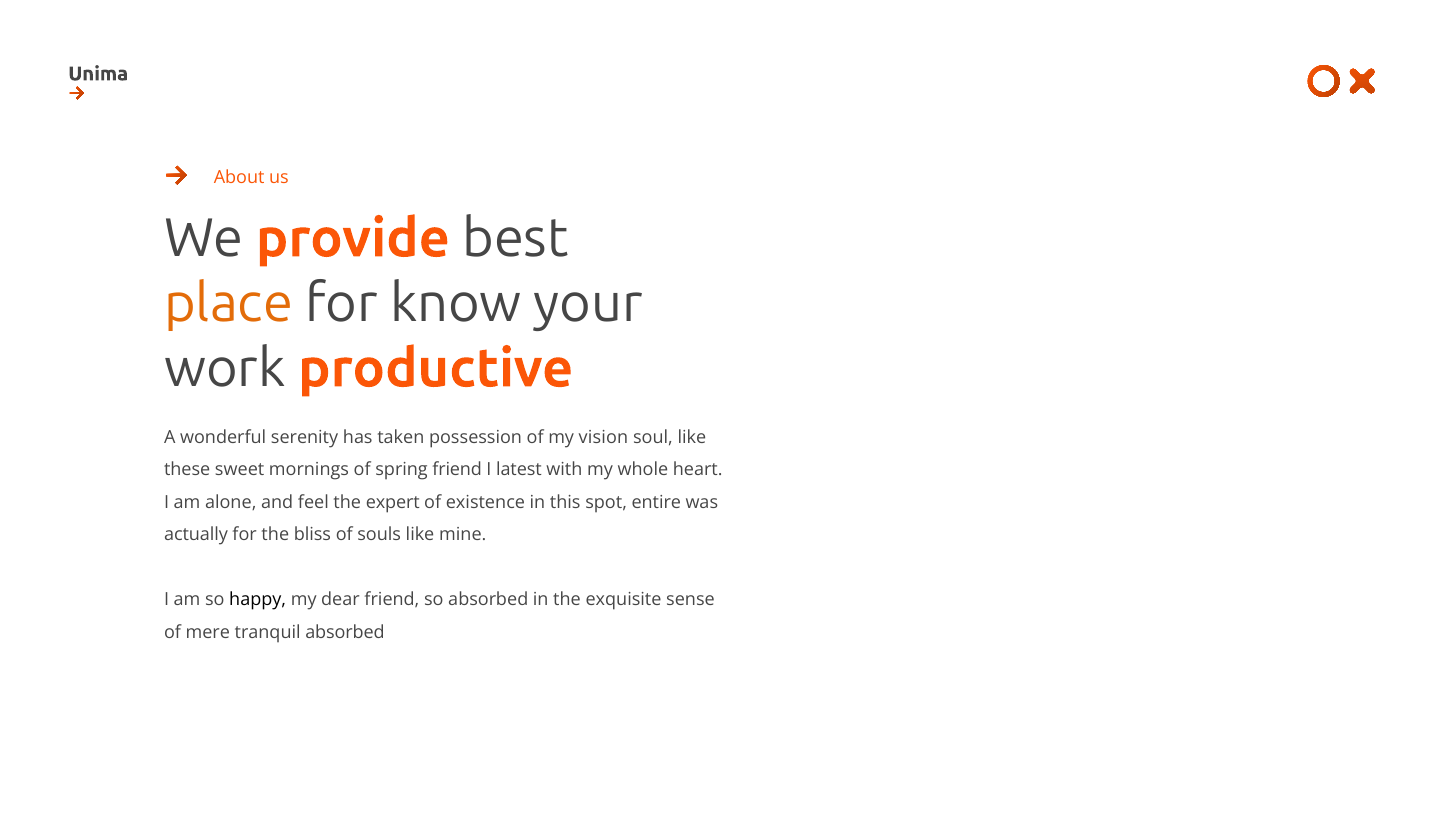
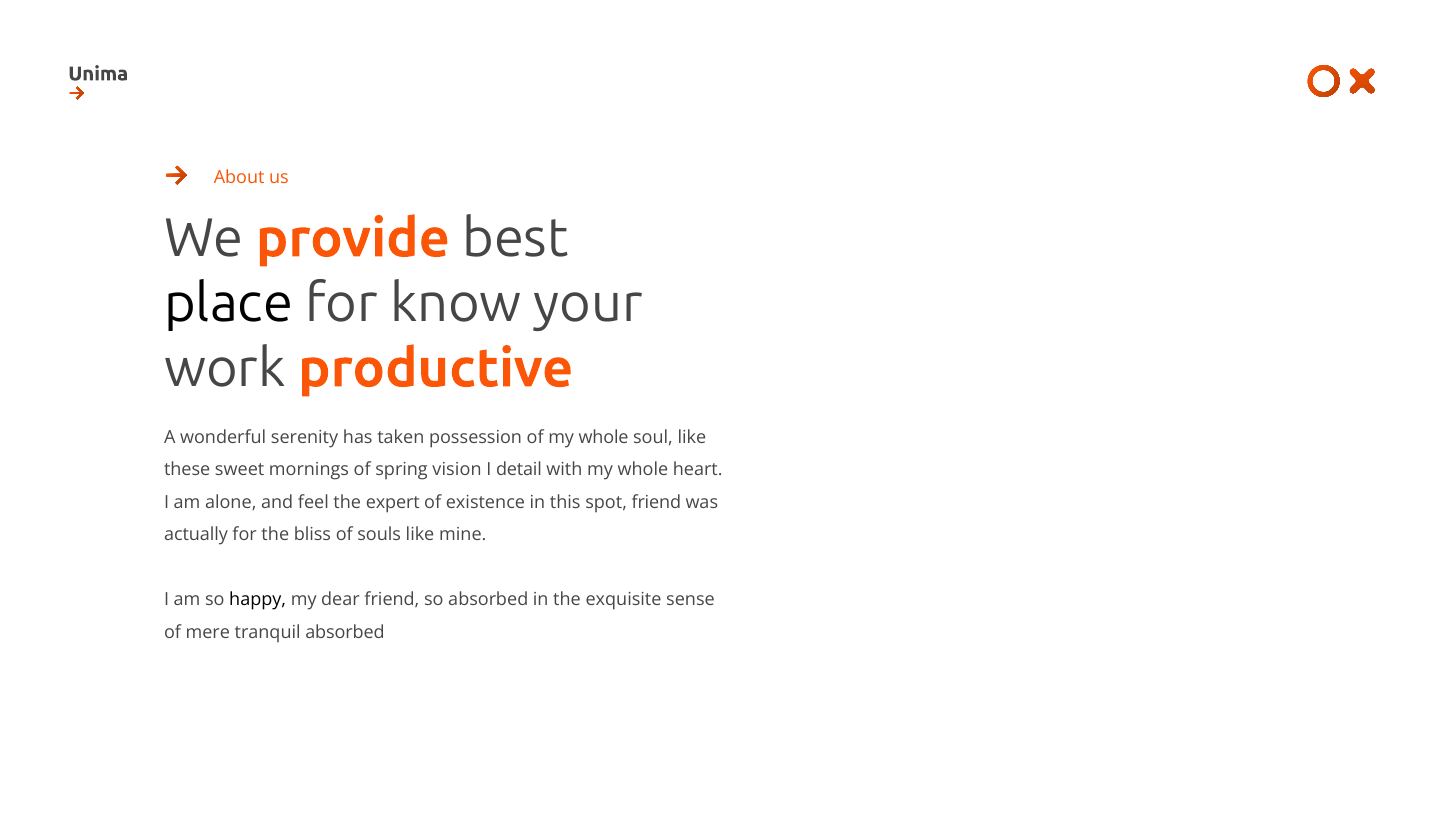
place colour: orange -> black (229, 304)
of my vision: vision -> whole (604, 437)
spring friend: friend -> vision (457, 470)
latest: latest -> detail (519, 470)
spot entire: entire -> friend (656, 503)
